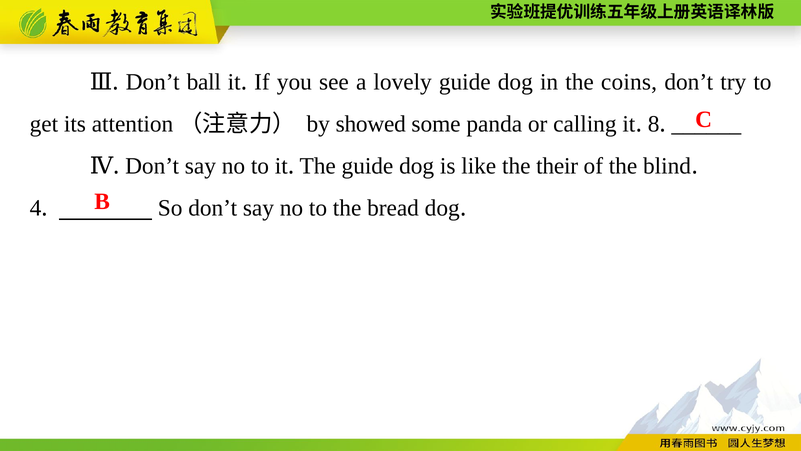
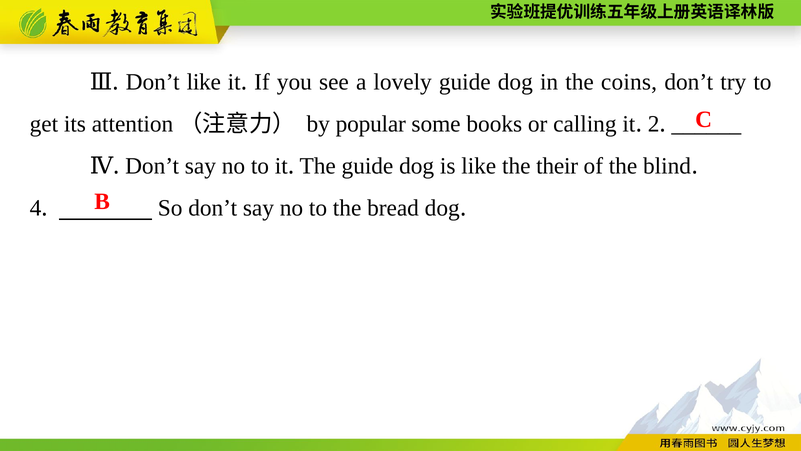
Don’t ball: ball -> like (204, 82)
showed: showed -> popular (371, 124)
panda: panda -> books (494, 124)
8: 8 -> 2 (654, 124)
